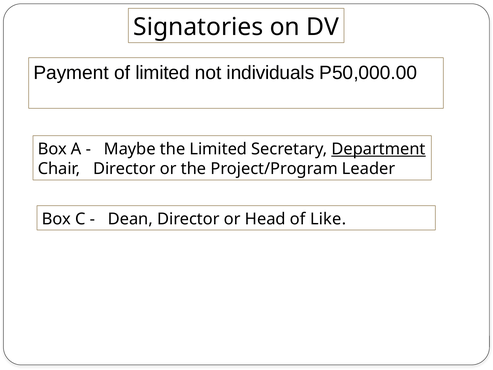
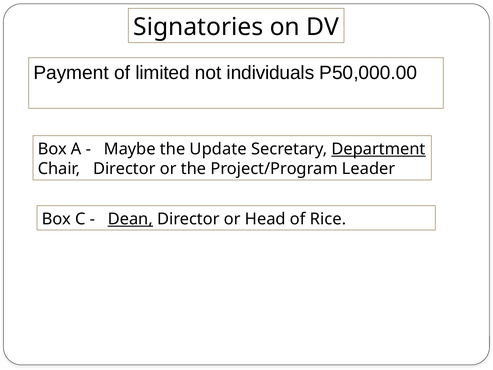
the Limited: Limited -> Update (218, 149)
Dean underline: none -> present (130, 219)
Like: Like -> Rice (328, 219)
